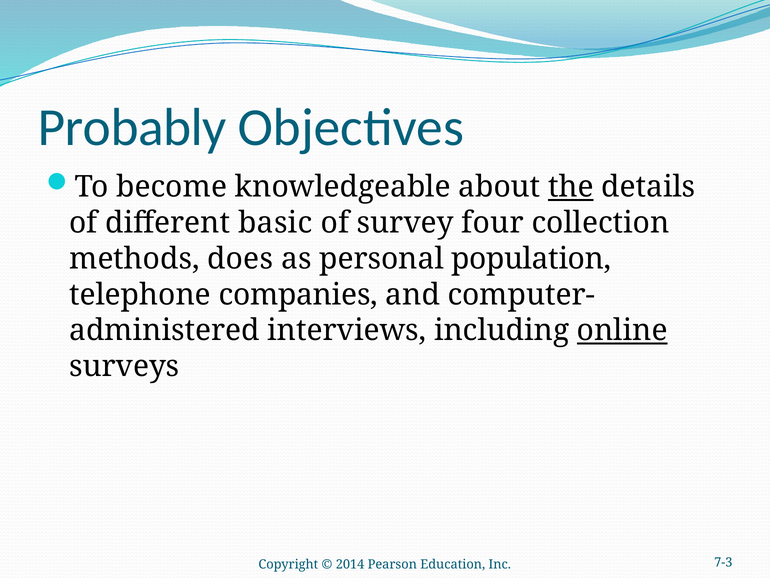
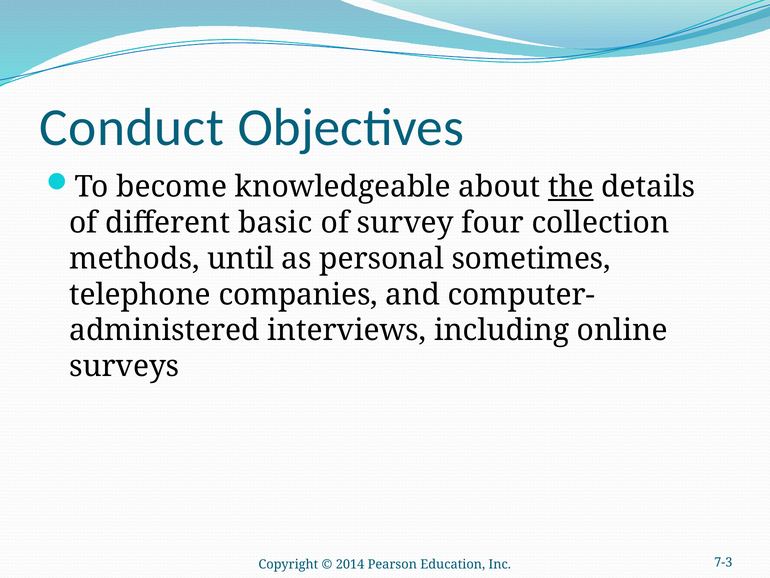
Probably: Probably -> Conduct (132, 127)
does: does -> until (241, 259)
population: population -> sometimes (531, 259)
online underline: present -> none (622, 330)
